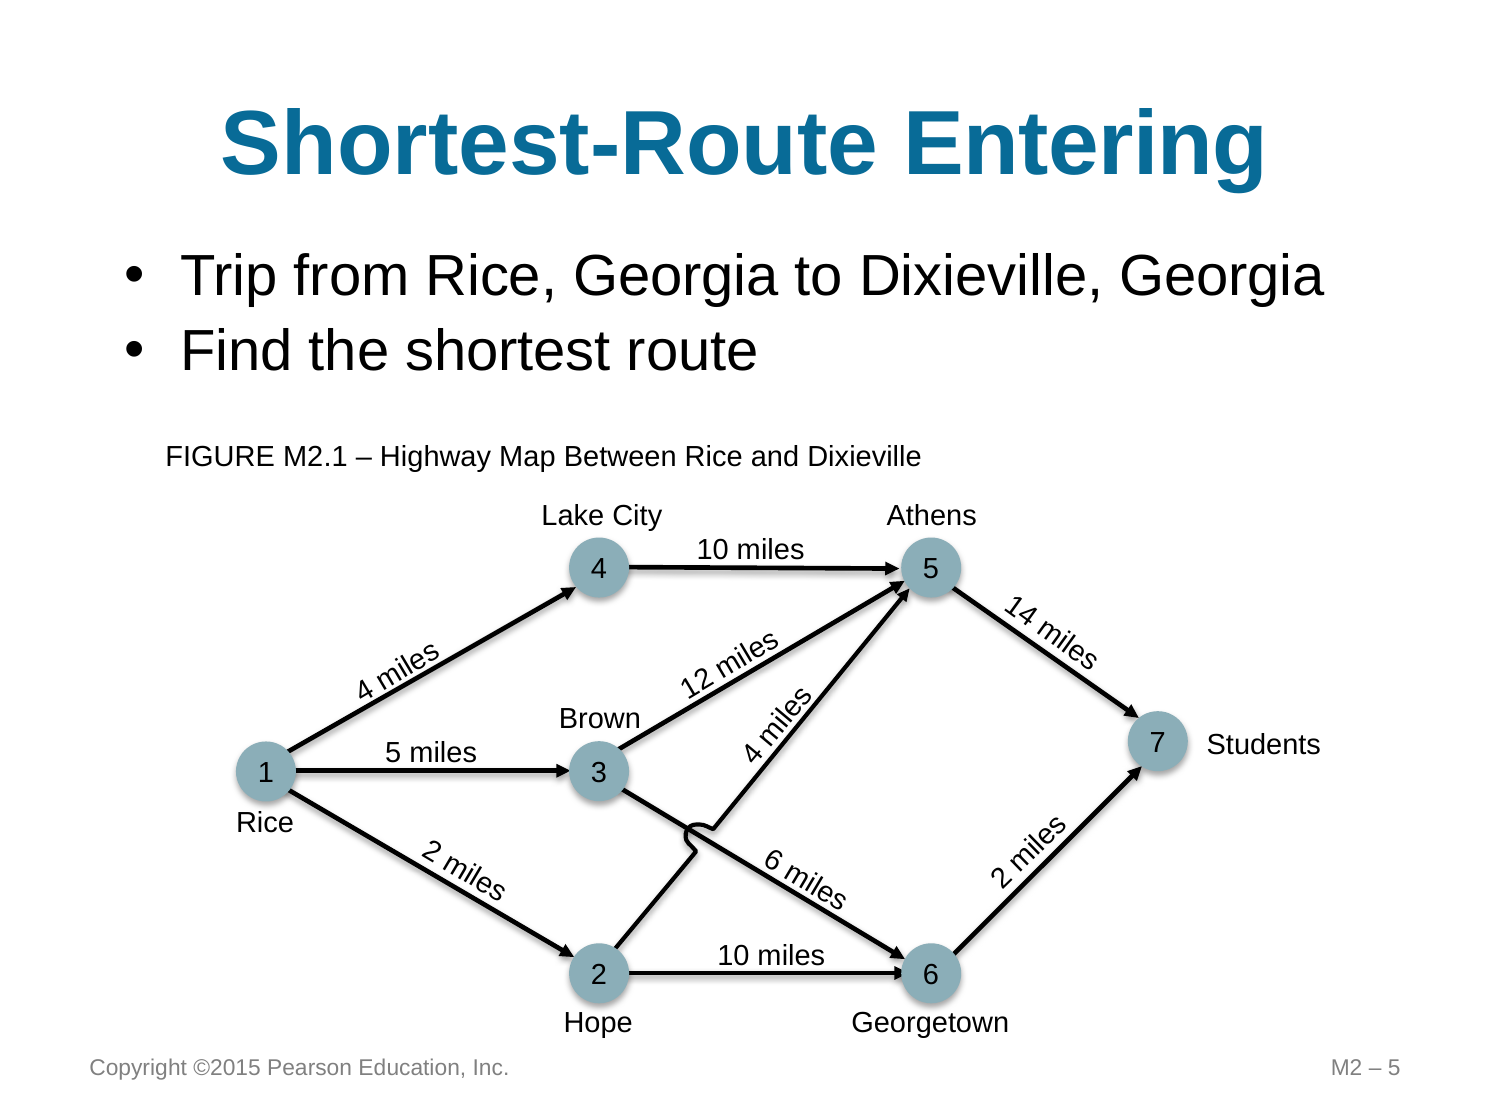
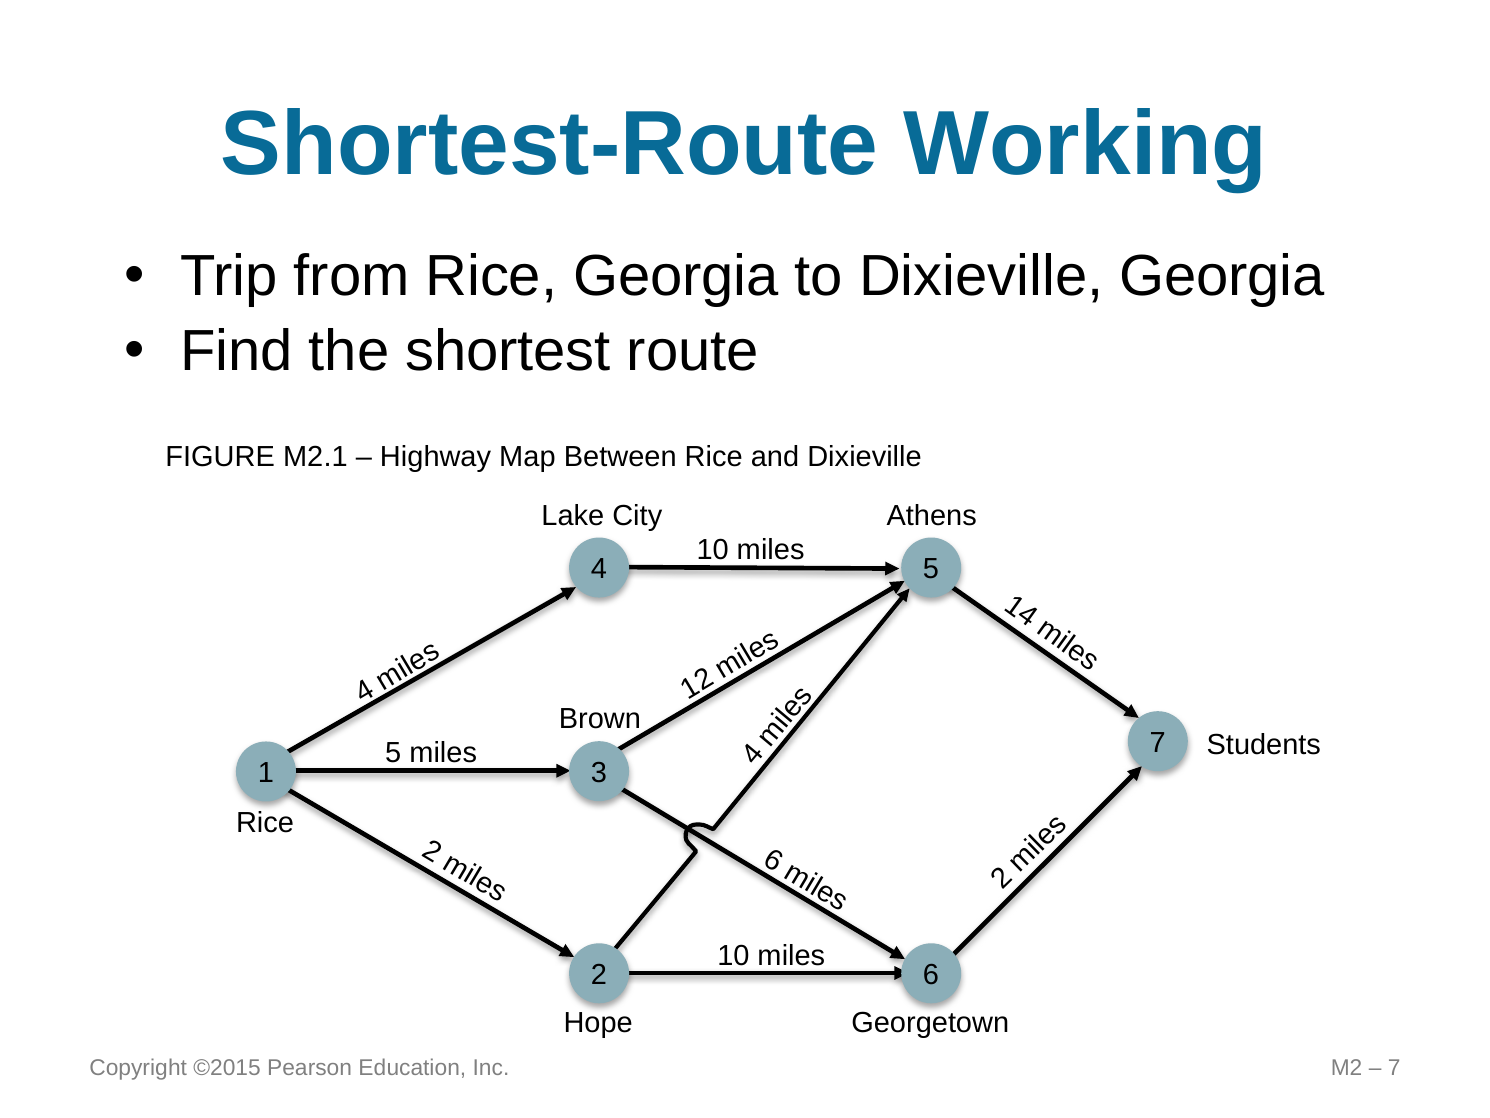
Entering: Entering -> Working (1086, 144)
5: 5 -> 7 (1394, 1067)
